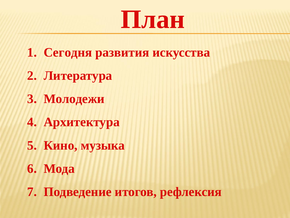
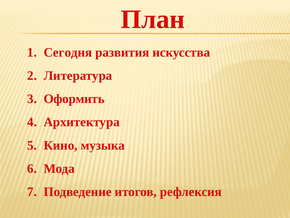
Молодежи: Молодежи -> Оформить (74, 99)
